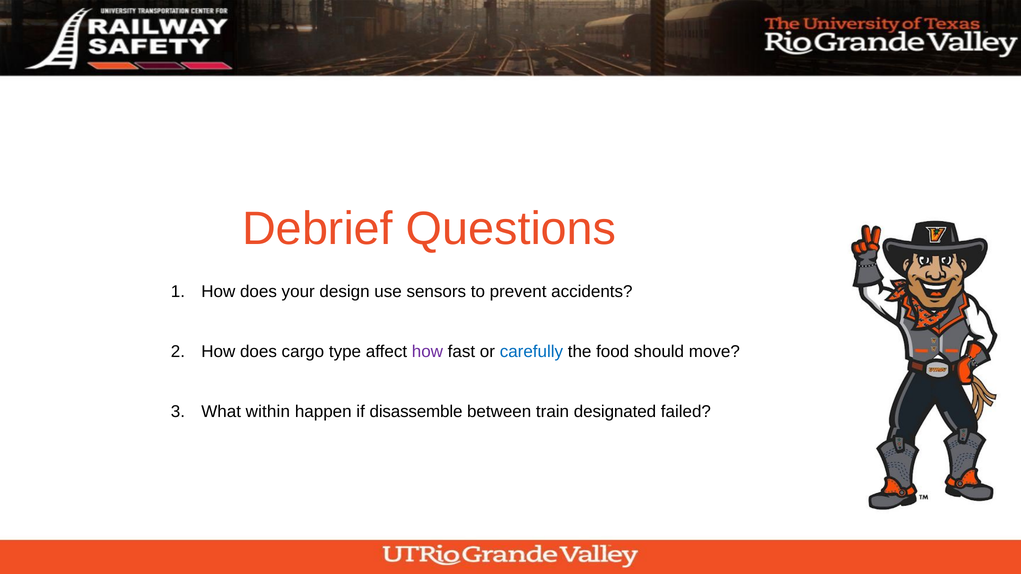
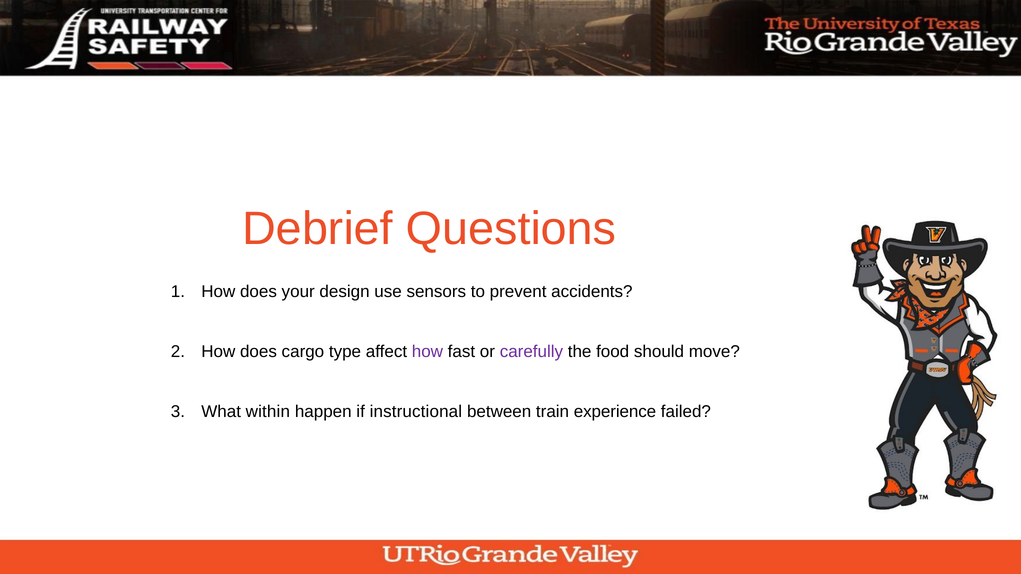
carefully colour: blue -> purple (531, 352)
disassemble: disassemble -> instructional (416, 412)
designated: designated -> experience (615, 412)
